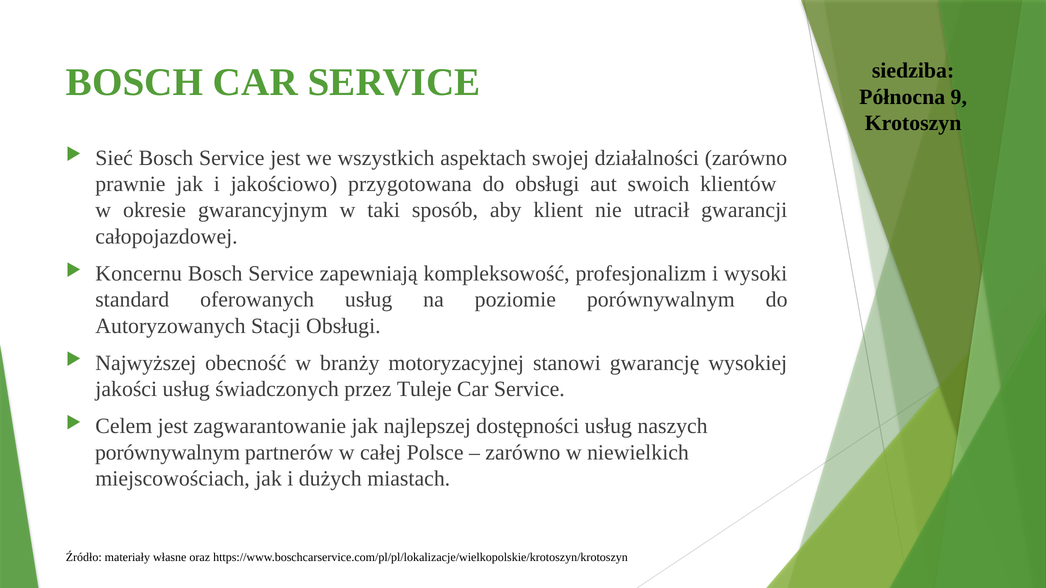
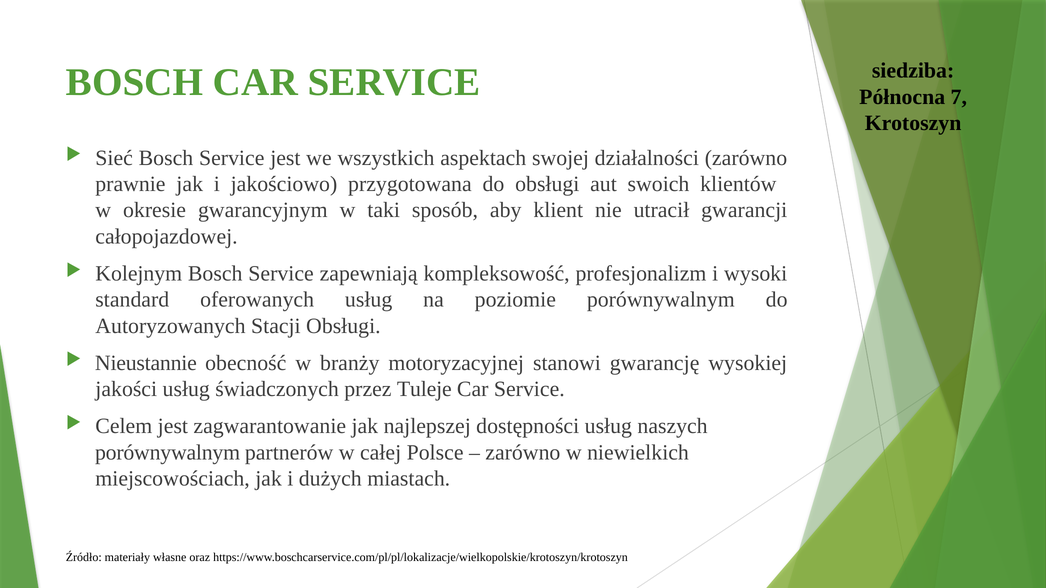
9: 9 -> 7 (959, 97)
Koncernu: Koncernu -> Kolejnym (139, 274)
Najwyższej: Najwyższej -> Nieustannie (146, 363)
